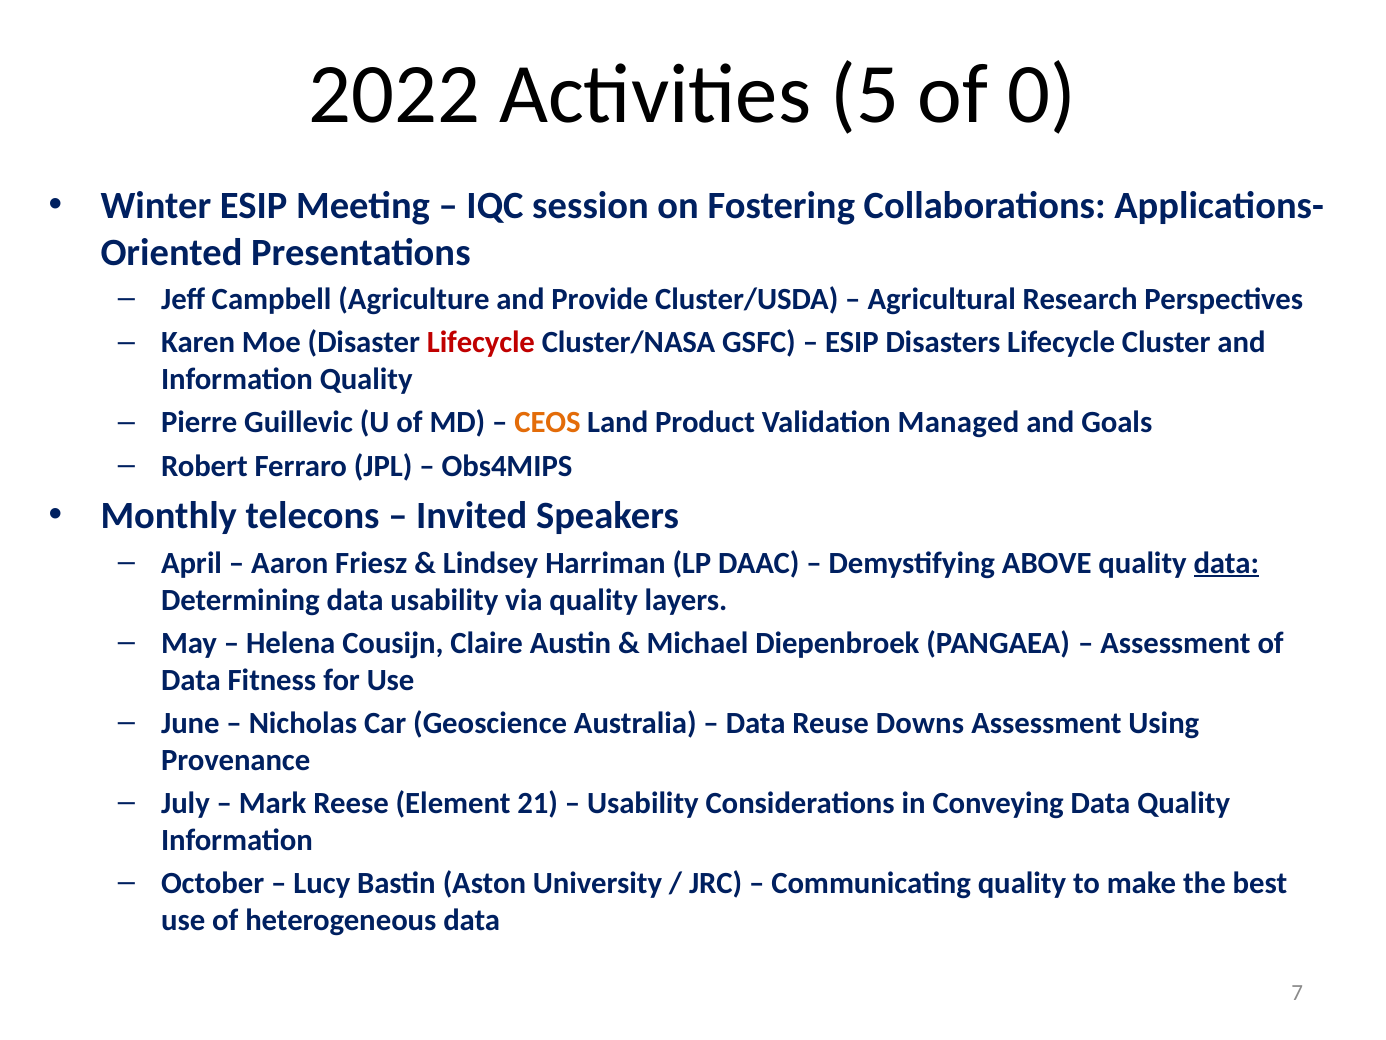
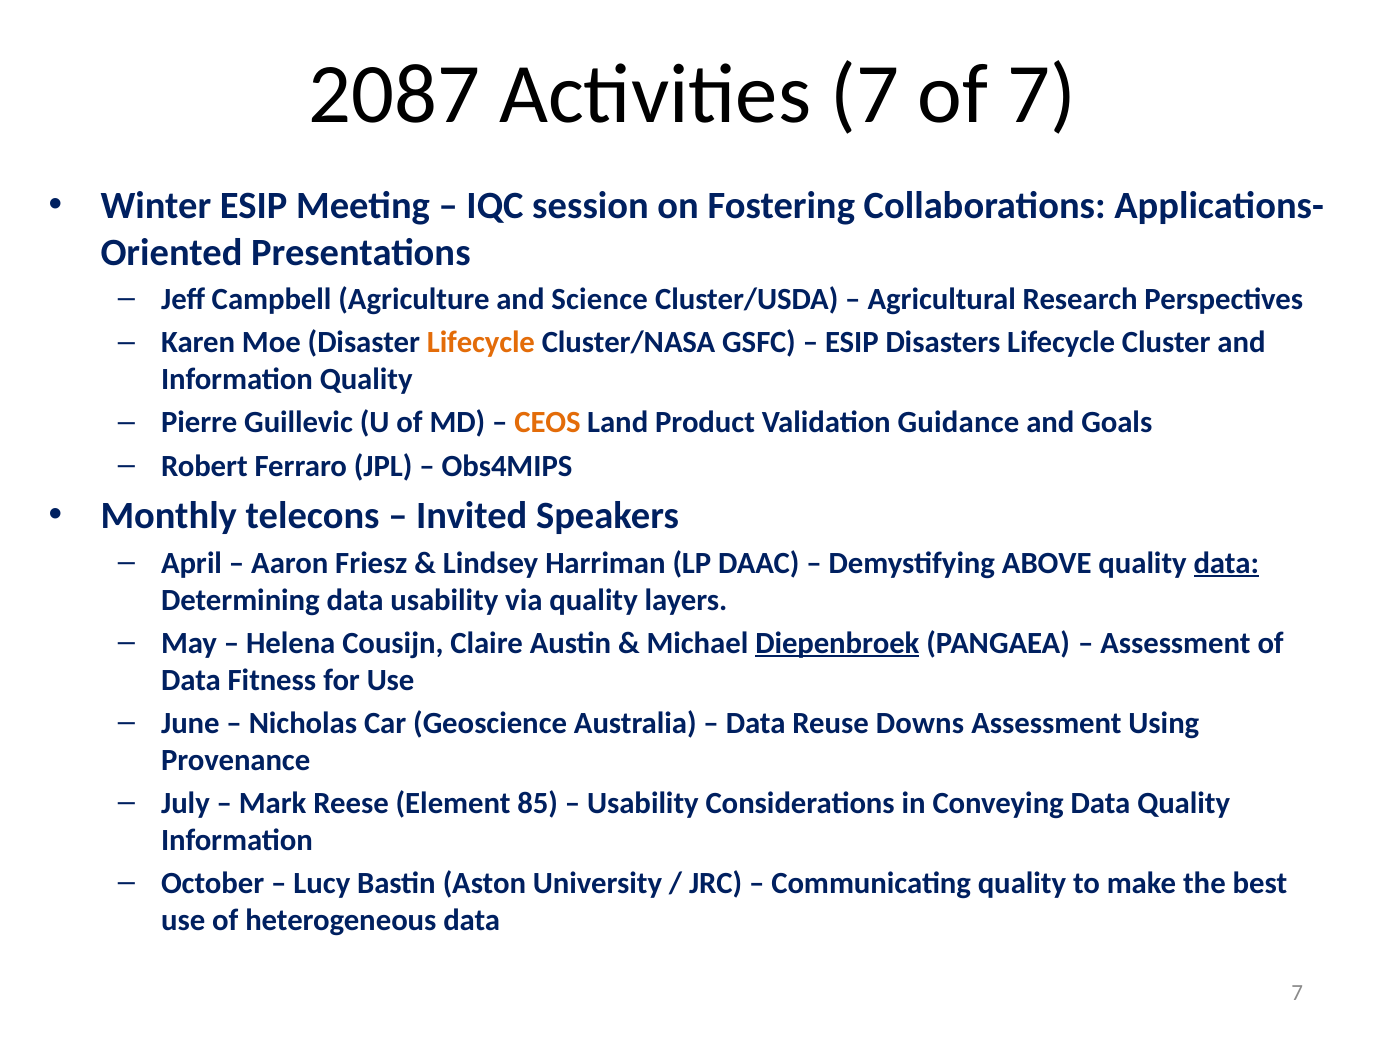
2022: 2022 -> 2087 (394, 95)
Activities 5: 5 -> 7 (865, 95)
of 0: 0 -> 7 (1042, 95)
Provide: Provide -> Science (600, 299)
Lifecycle colour: red -> orange (481, 343)
Managed: Managed -> Guidance (958, 423)
Diepenbroek underline: none -> present (837, 643)
21: 21 -> 85 (538, 803)
